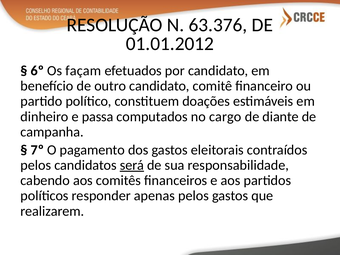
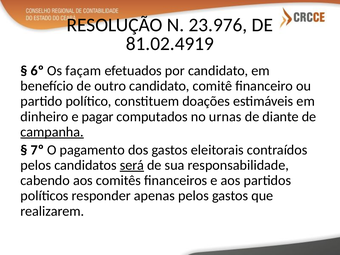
63.376: 63.376 -> 23.976 (218, 25)
01.01.2012: 01.01.2012 -> 81.02.4919 (170, 44)
passa: passa -> pagar (98, 117)
cargo: cargo -> urnas (225, 117)
campanha underline: none -> present (52, 132)
